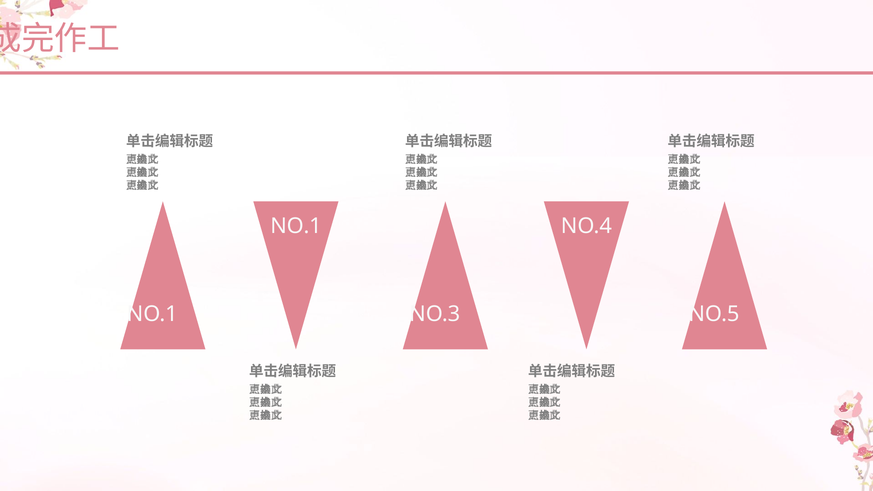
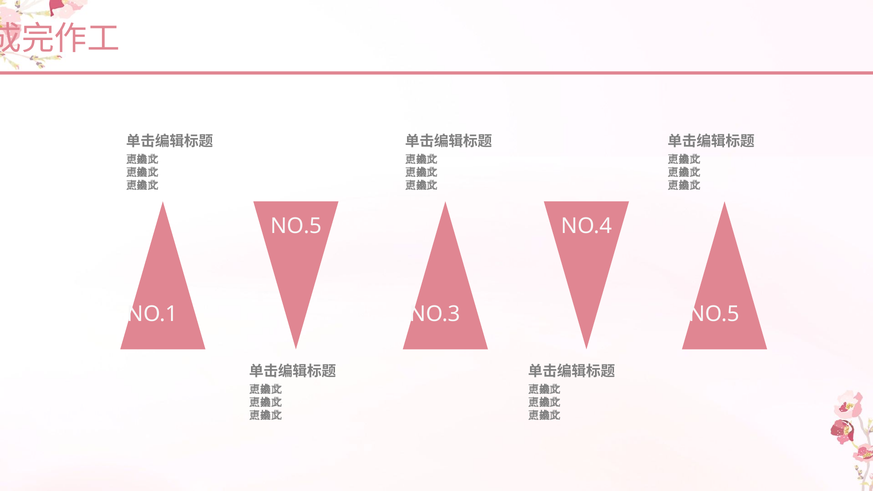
NO.1: NO.1 -> NO.5 (296, 226)
